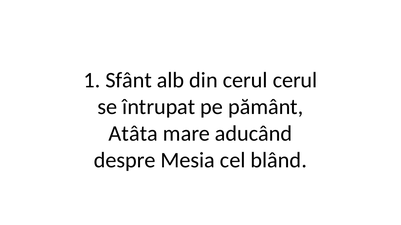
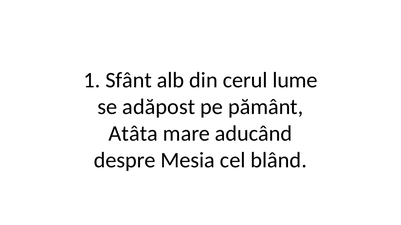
cerul cerul: cerul -> lume (295, 80)
întrupat: întrupat -> adăpost (159, 107)
